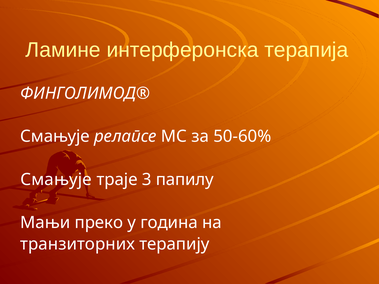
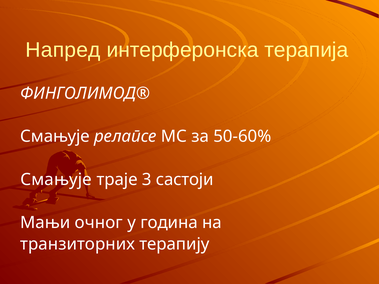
Ламине: Ламине -> Напред (63, 50)
папилу: папилу -> састоји (185, 180)
преко: преко -> очног (99, 223)
